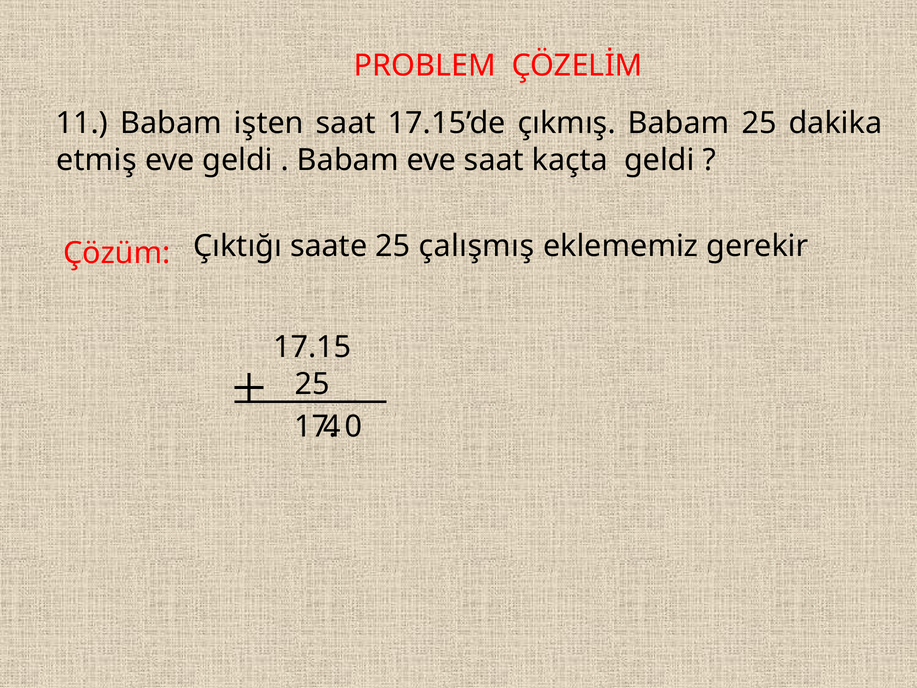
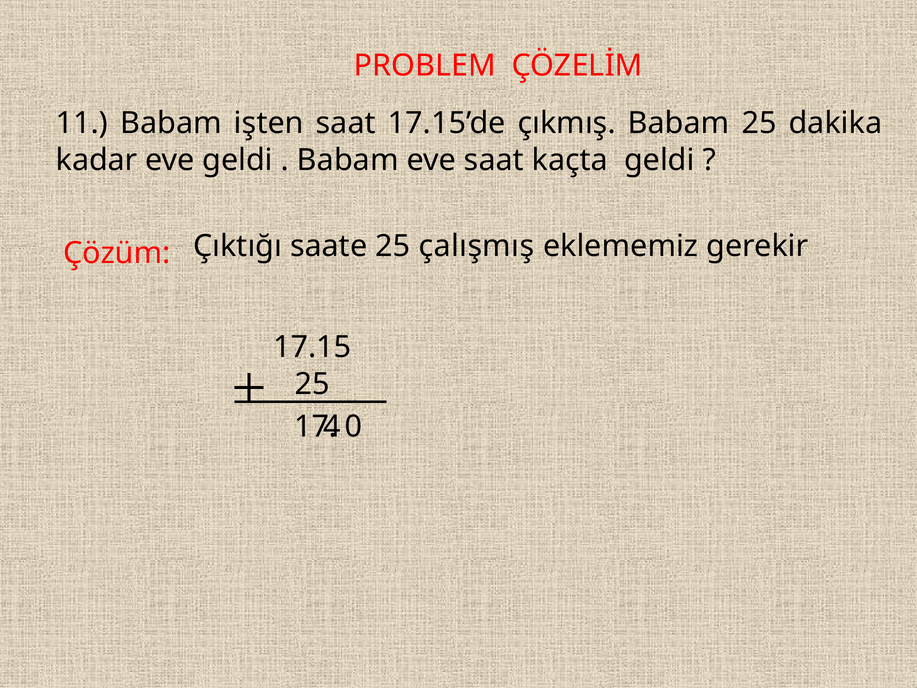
etmiş: etmiş -> kadar (97, 160)
